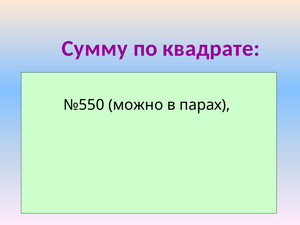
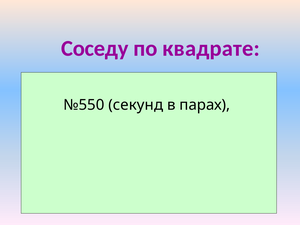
Сумму: Сумму -> Соседу (95, 49)
можно: можно -> секунд (136, 105)
